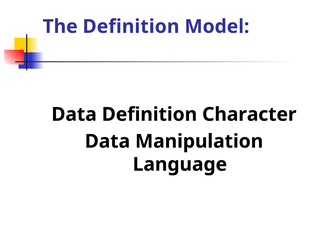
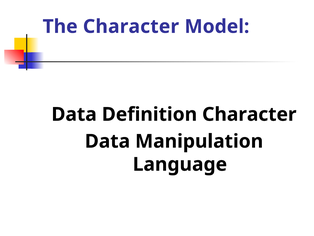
The Definition: Definition -> Character (131, 26)
